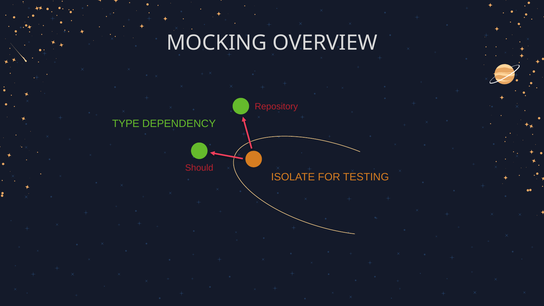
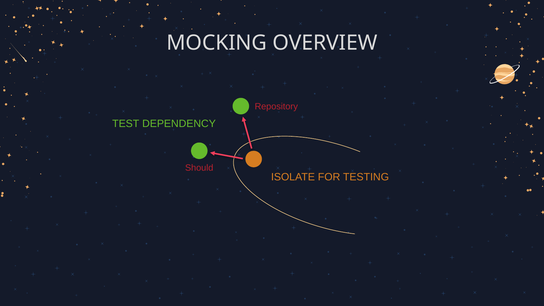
TYPE: TYPE -> TEST (126, 124)
